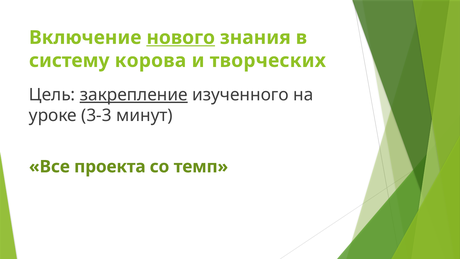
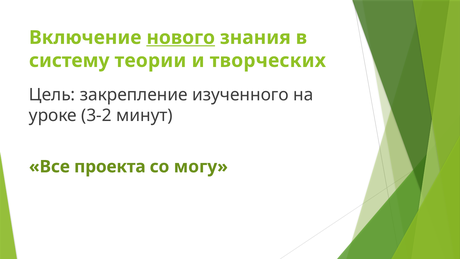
корова: корова -> теории (150, 61)
закрепление underline: present -> none (134, 95)
3-3: 3-3 -> 3-2 (96, 116)
темп: темп -> могу (201, 166)
